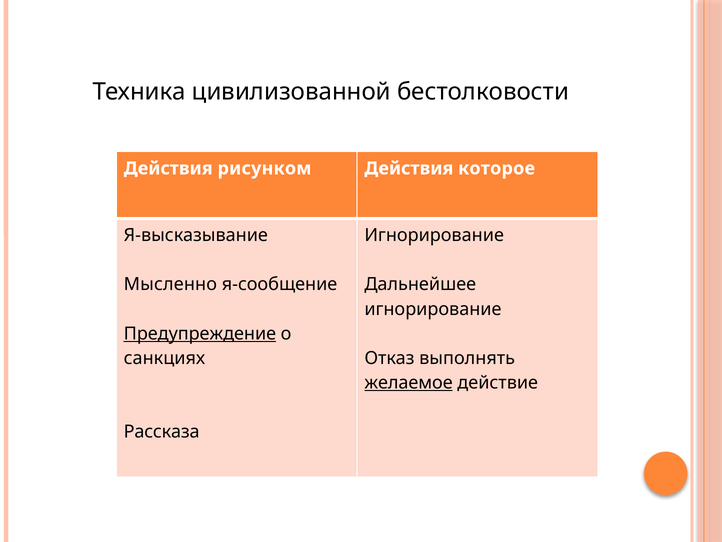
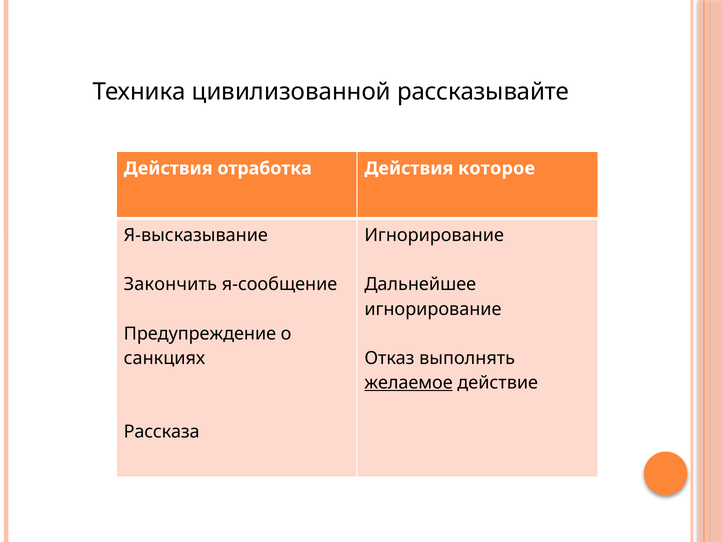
бестолковости: бестолковости -> рассказывайте (483, 91)
рисунком: рисунком -> отработка (265, 168)
Мысленно: Мысленно -> Закончить (170, 284)
Предупреждение underline: present -> none (200, 333)
